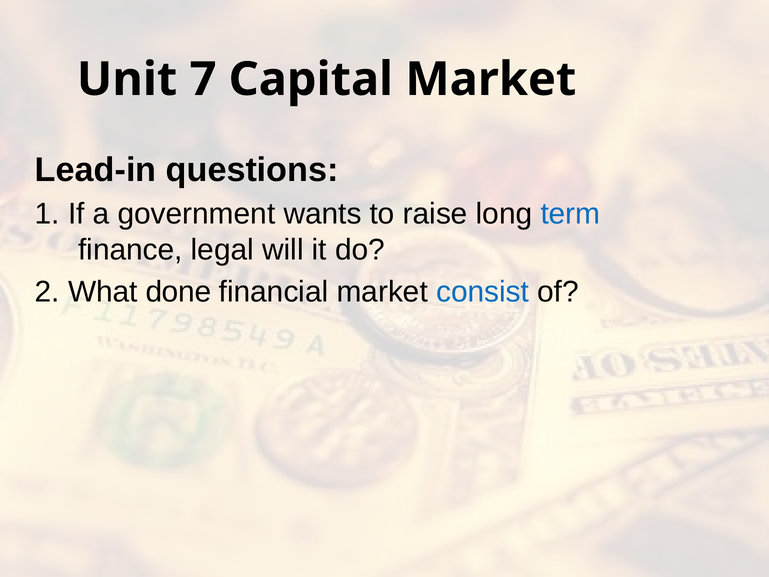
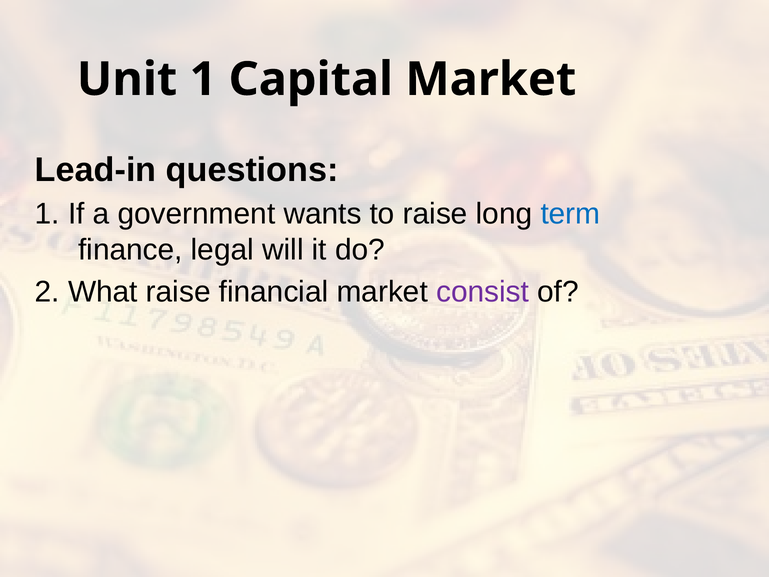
Unit 7: 7 -> 1 (203, 79)
What done: done -> raise (178, 292)
consist colour: blue -> purple (483, 292)
